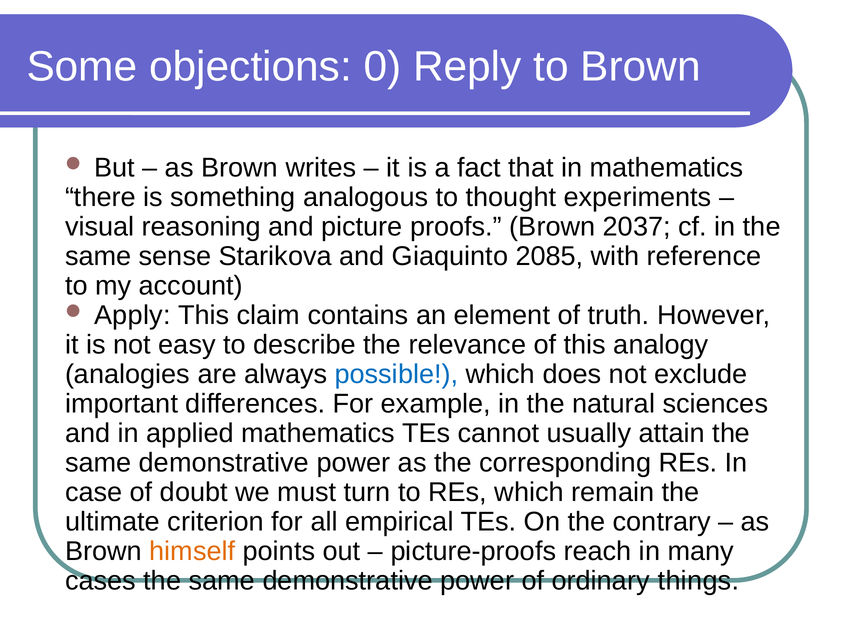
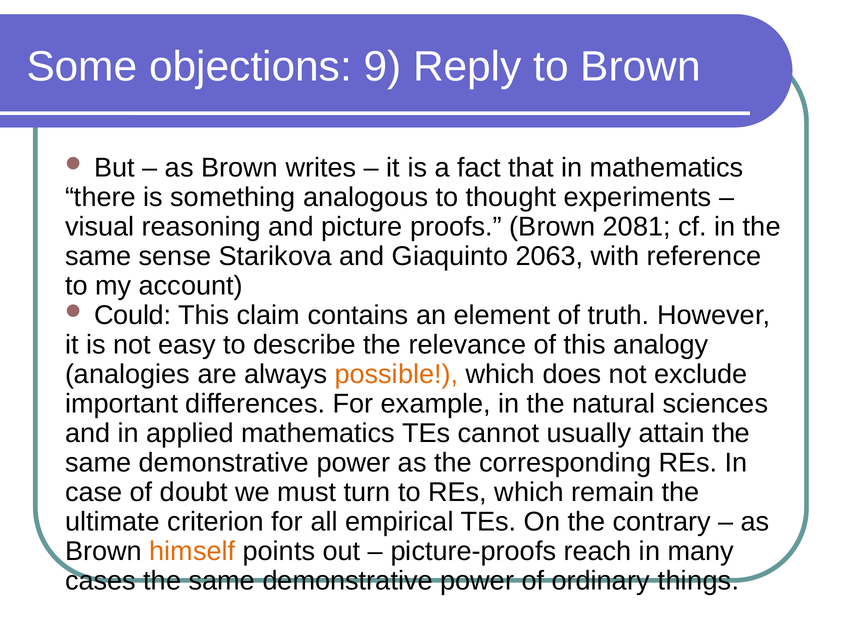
0: 0 -> 9 (382, 67)
2037: 2037 -> 2081 (637, 227)
2085: 2085 -> 2063 (549, 256)
Apply: Apply -> Could (133, 315)
possible colour: blue -> orange (396, 374)
